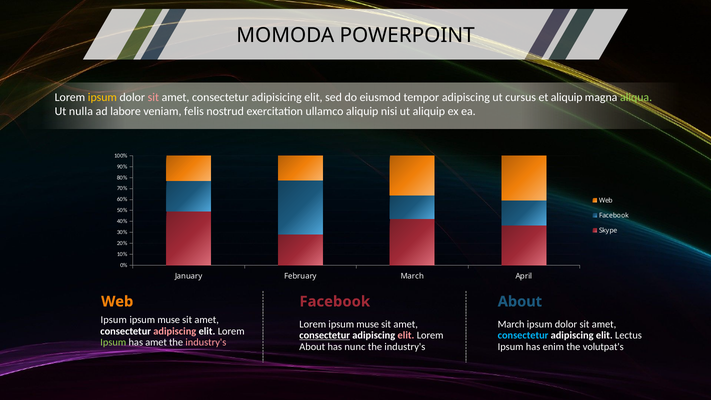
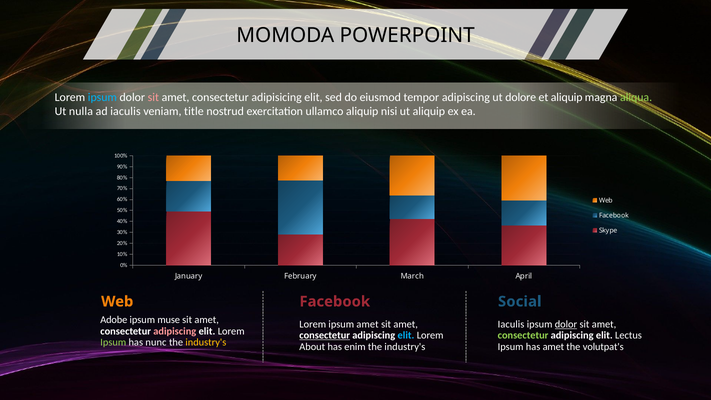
ipsum colour: yellow -> light blue (102, 97)
cursus: cursus -> dolore (521, 97)
ad labore: labore -> iaculis (125, 111)
felis: felis -> title (194, 111)
Facebook About: About -> Social (520, 302)
Ipsum: Ipsum -> Adobe (114, 320)
Lorem ipsum muse: muse -> amet (368, 324)
March: March -> Iaculis (511, 324)
dolor underline: none -> present (566, 324)
consectetur colour: light blue -> light green (523, 335)
elit colour: pink -> light blue (406, 335)
has amet: amet -> nunc (156, 342)
industry's colour: pink -> yellow (206, 342)
nunc: nunc -> enim (355, 347)
has enim: enim -> amet (553, 347)
